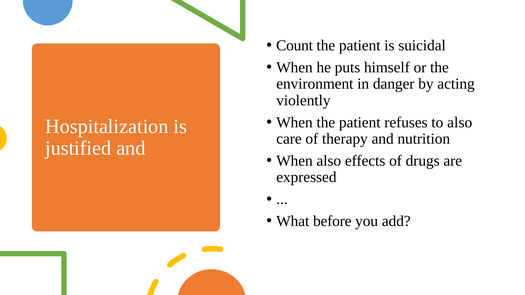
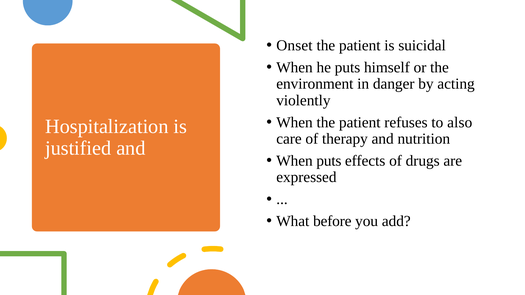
Count: Count -> Onset (294, 45)
When also: also -> puts (329, 161)
